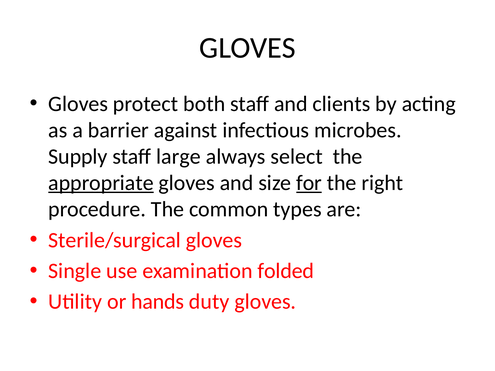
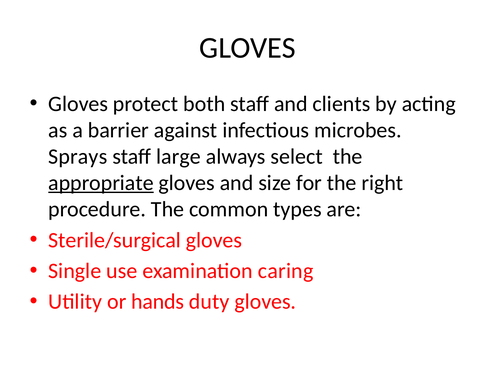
Supply: Supply -> Sprays (78, 157)
for underline: present -> none (309, 183)
folded: folded -> caring (286, 271)
